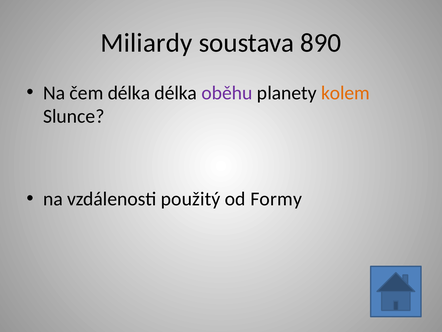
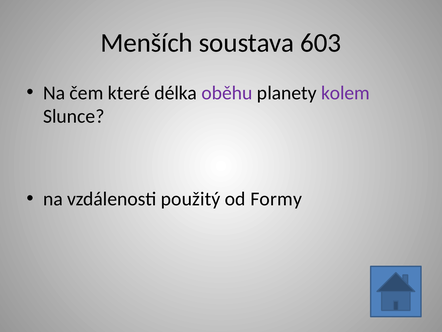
Miliardy: Miliardy -> Menších (147, 43)
890: 890 -> 603 (321, 43)
čem délka: délka -> které (129, 93)
kolem colour: orange -> purple (346, 93)
